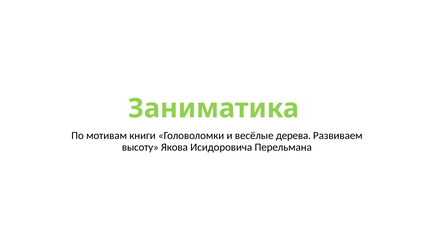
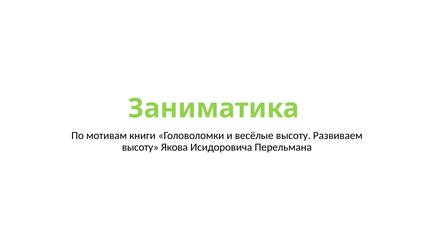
весёлые дерева: дерева -> высоту (293, 136)
